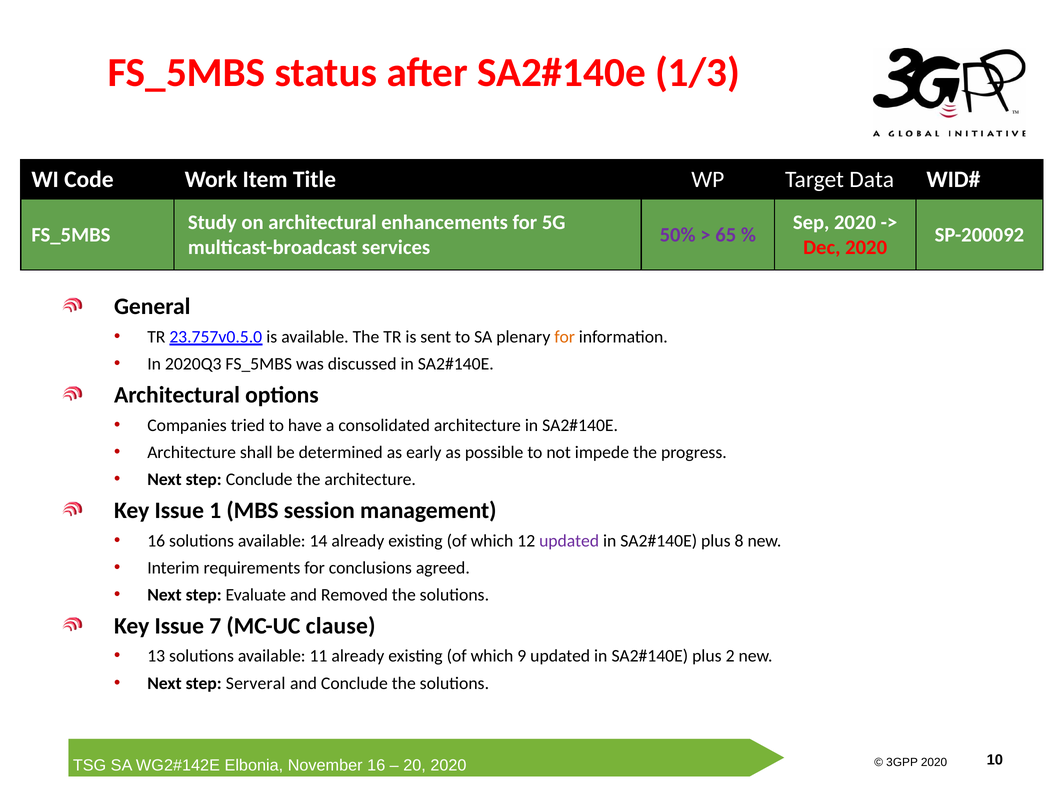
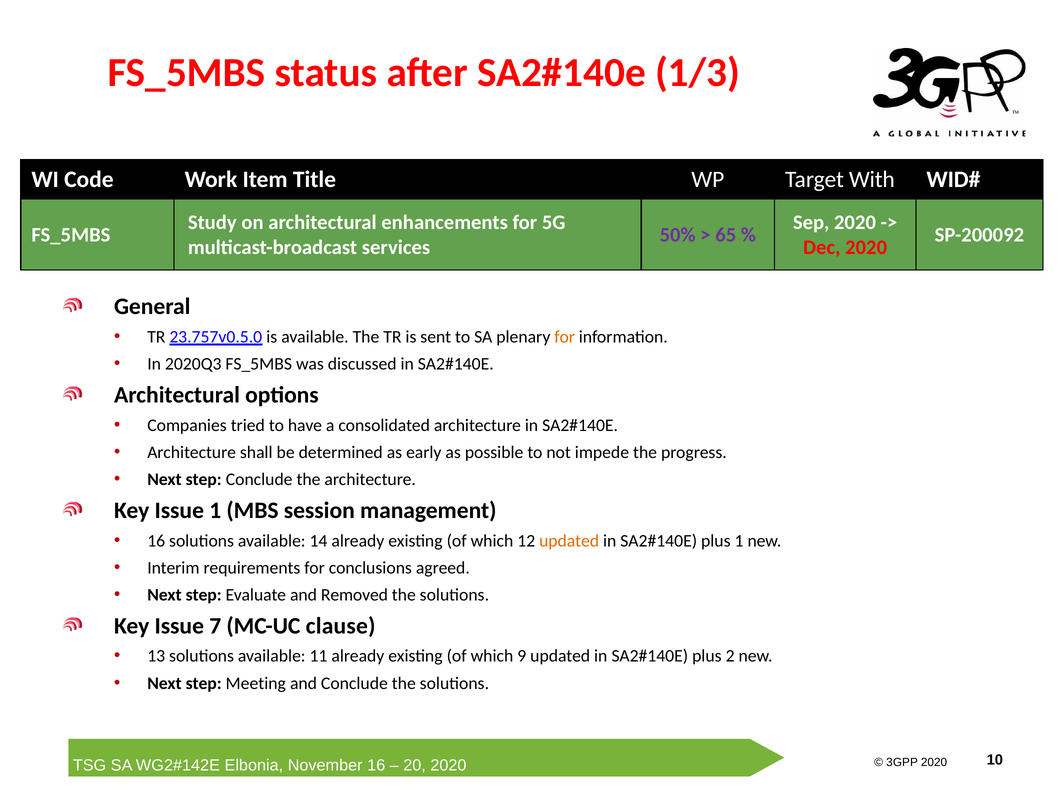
Data: Data -> With (872, 180)
updated colour: purple -> orange (569, 541)
plus 8: 8 -> 1 (739, 541)
Serveral: Serveral -> Meeting (256, 684)
